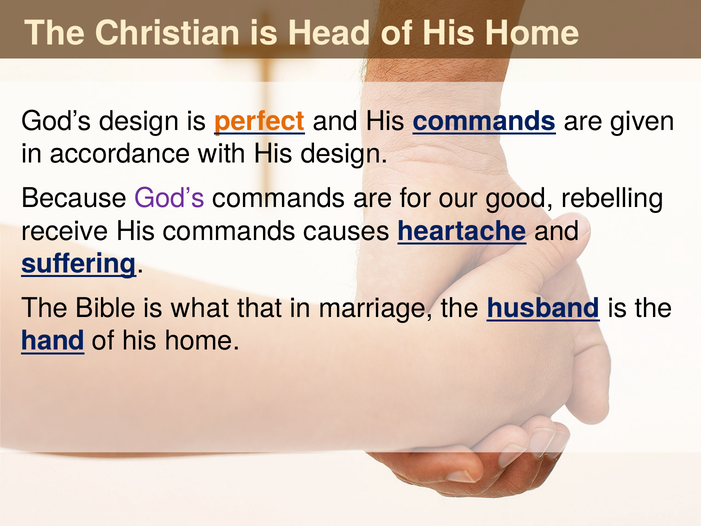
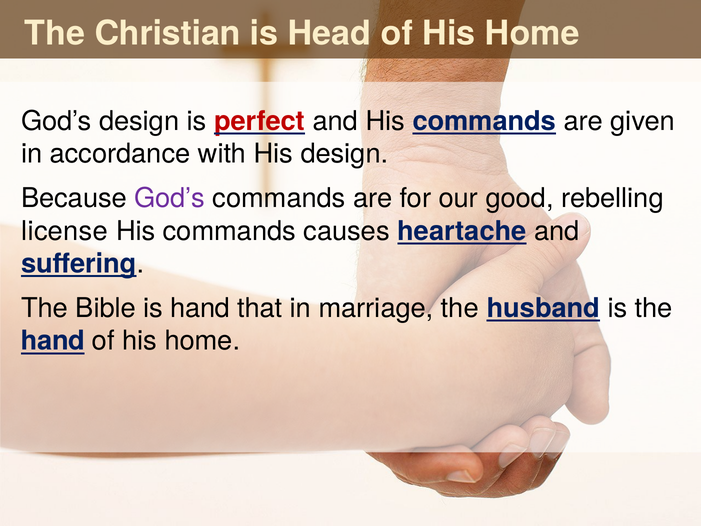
perfect colour: orange -> red (260, 121)
receive: receive -> license (65, 231)
is what: what -> hand (200, 308)
